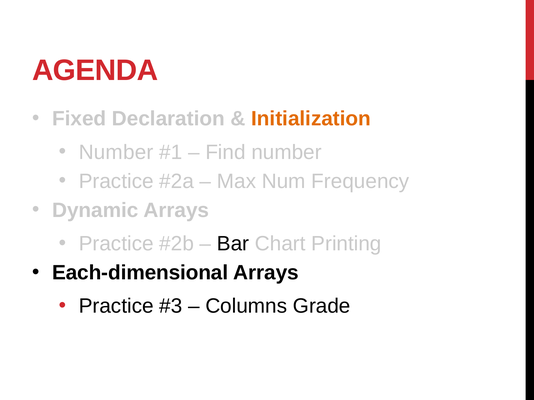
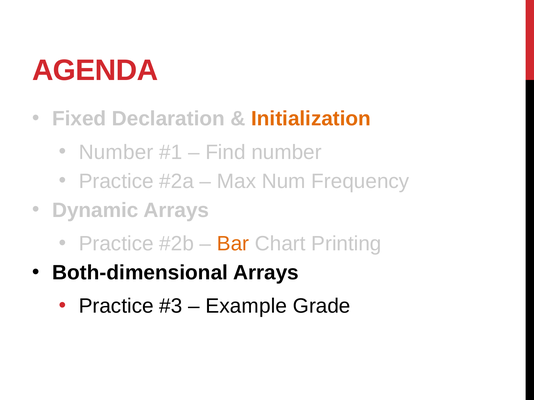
Bar colour: black -> orange (233, 244)
Each-dimensional: Each-dimensional -> Both-dimensional (140, 273)
Columns: Columns -> Example (246, 306)
